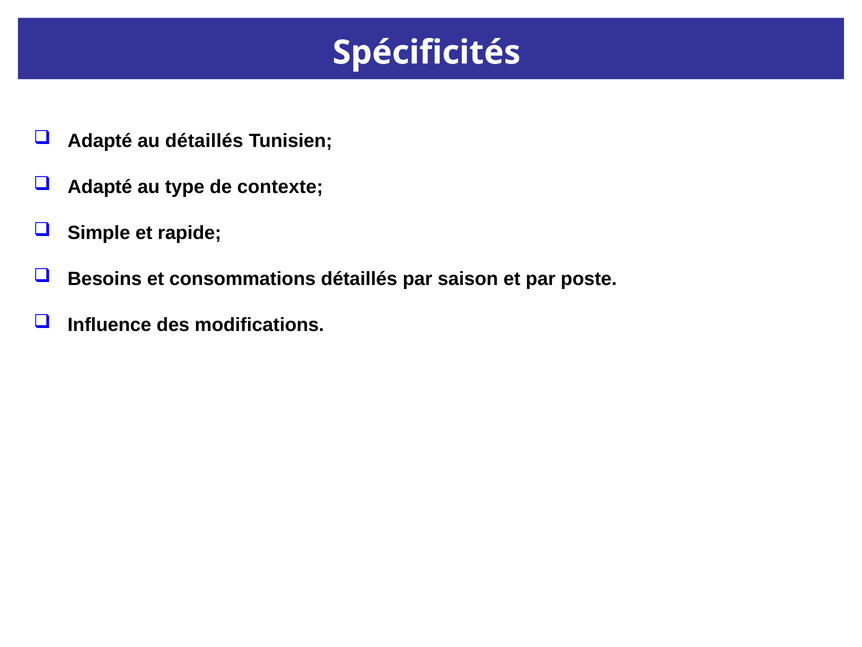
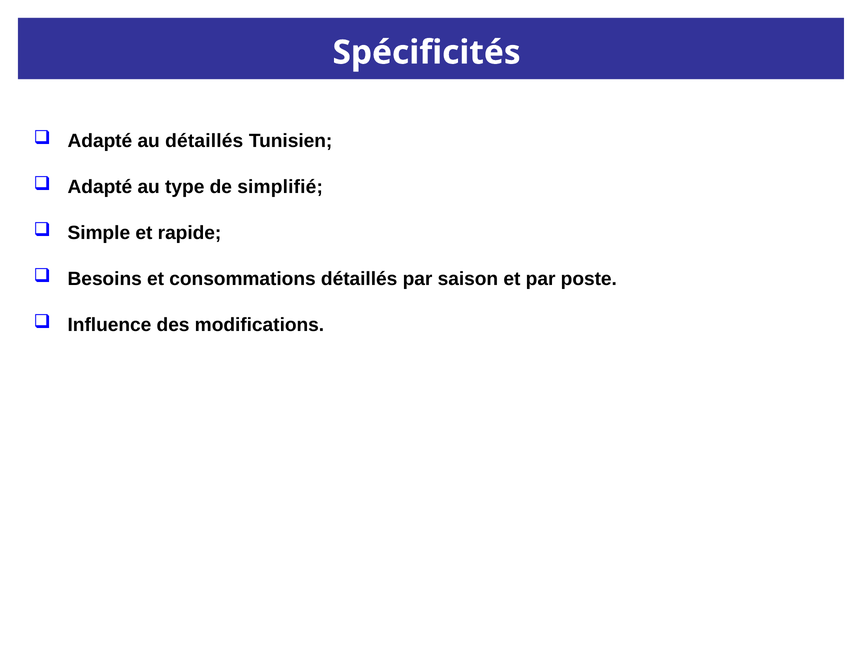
contexte: contexte -> simplifié (280, 187)
